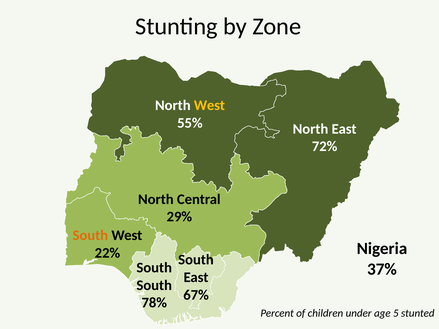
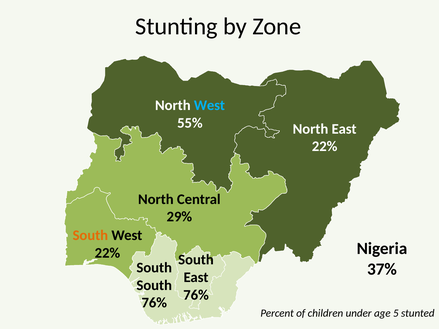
West colour: yellow -> light blue (209, 106)
72%: 72% -> 22% (325, 147)
67%: 67% -> 76% (196, 295)
78%: 78% -> 76% (154, 303)
